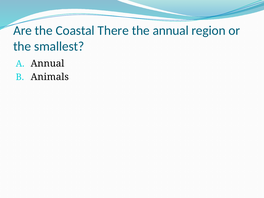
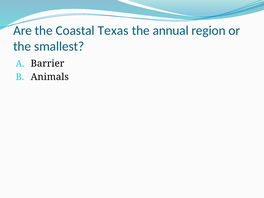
There: There -> Texas (113, 30)
Annual: Annual -> Barrier (47, 64)
